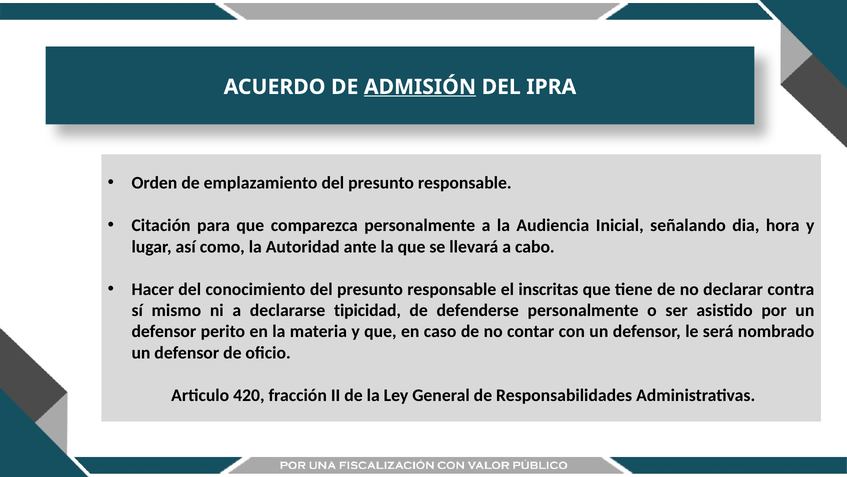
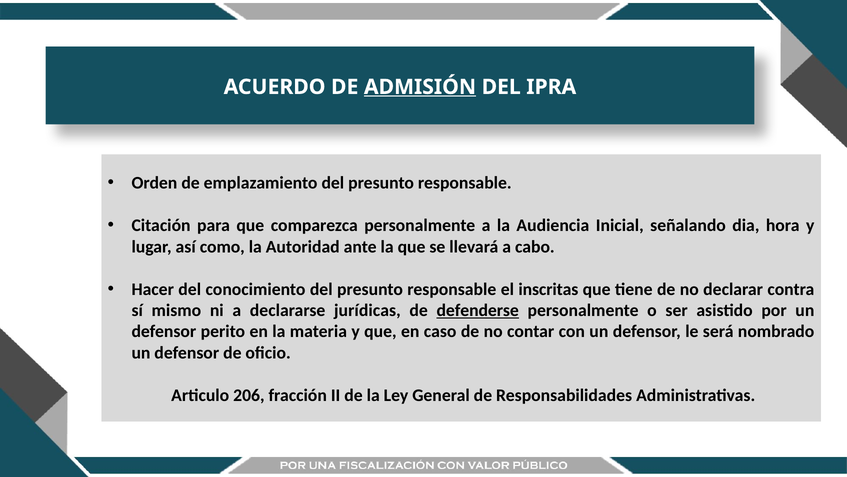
tipicidad: tipicidad -> jurídicas (367, 310)
defenderse underline: none -> present (478, 310)
420: 420 -> 206 (249, 395)
